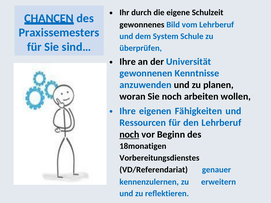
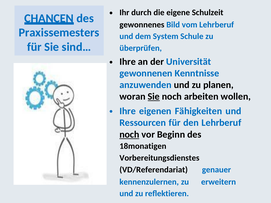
Sie underline: none -> present (154, 97)
